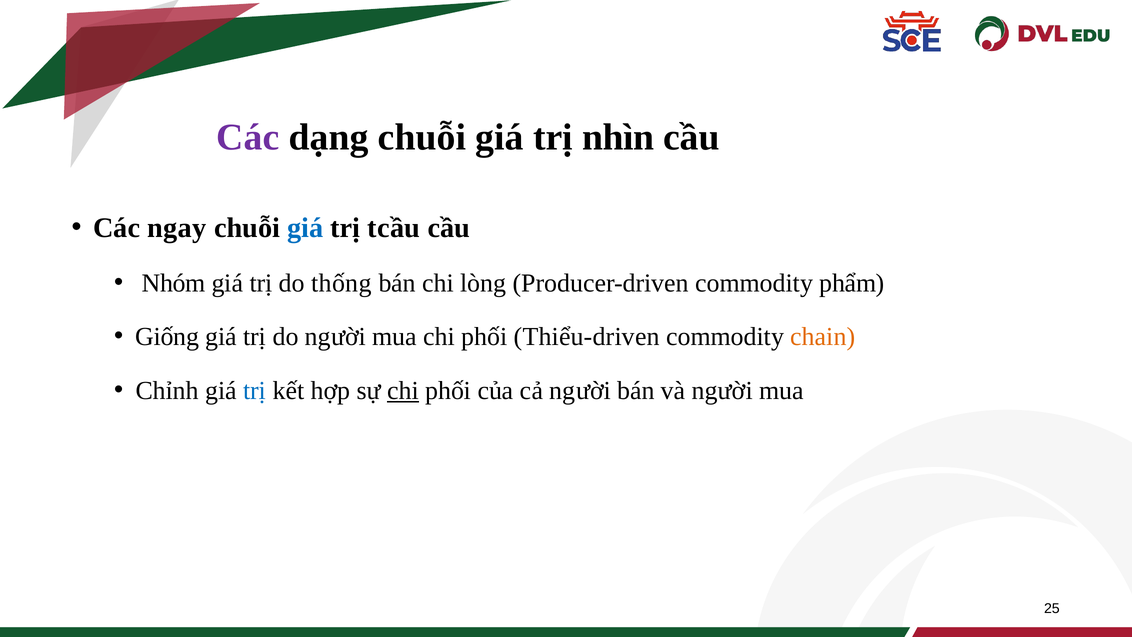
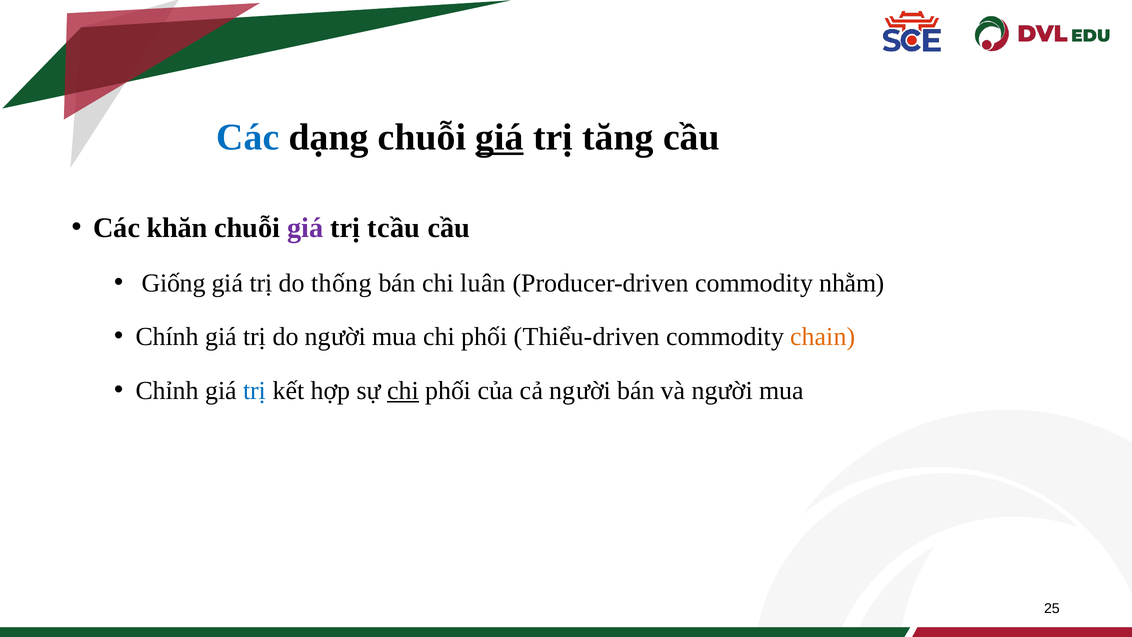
Các colour: purple -> blue (248, 137)
giá underline: none -> present (500, 137)
nhìn: nhìn -> tăng (618, 137)
ngay: ngay -> khăn (177, 228)
giá colour: blue -> purple (305, 228)
Nhóm: Nhóm -> Giống (174, 283)
lòng: lòng -> luân (483, 283)
phẩm: phẩm -> nhằm (852, 283)
Giống: Giống -> Chính (167, 337)
